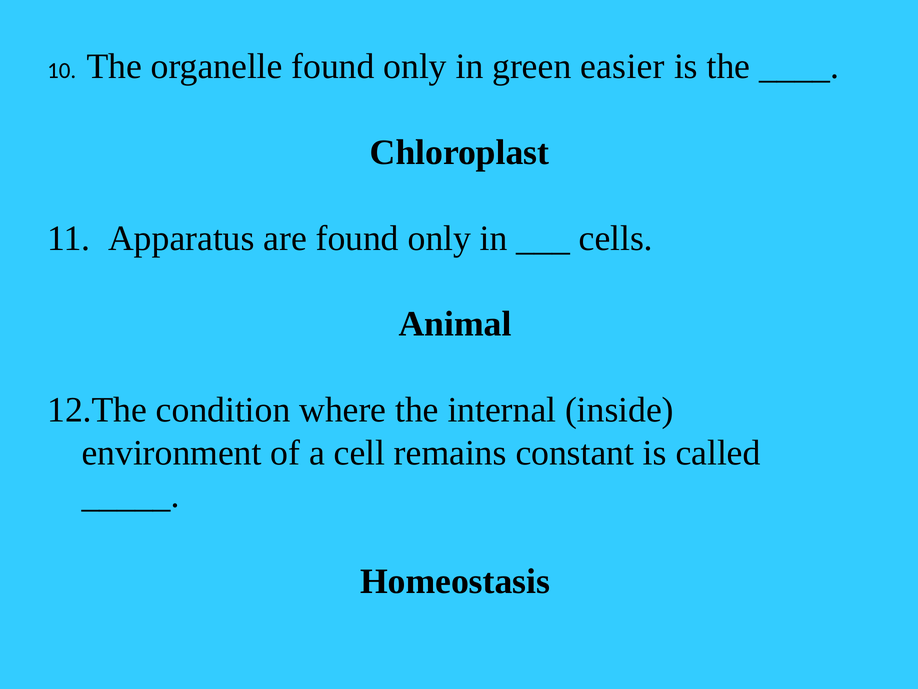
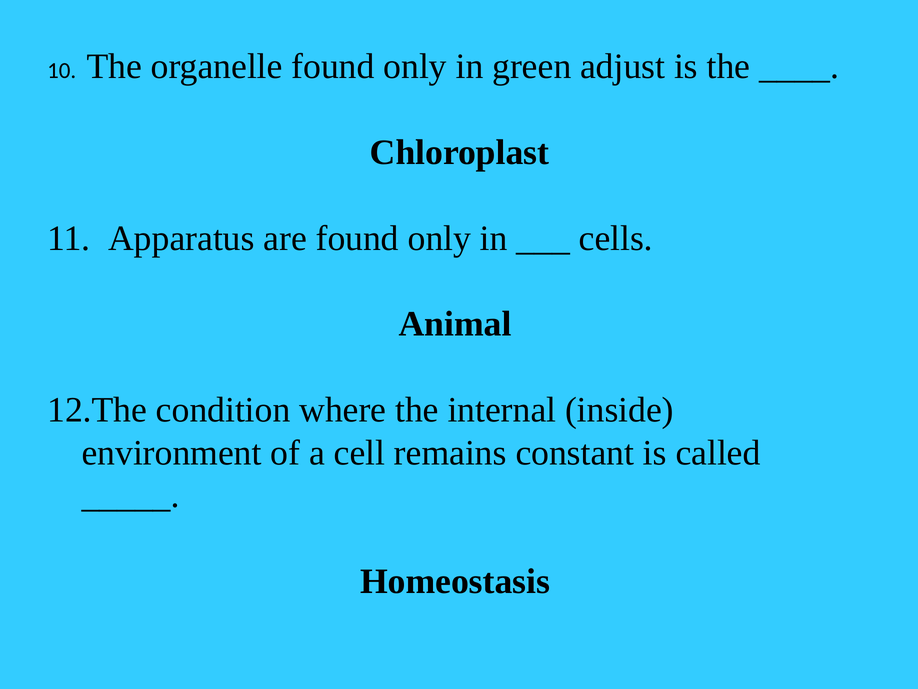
easier: easier -> adjust (623, 67)
